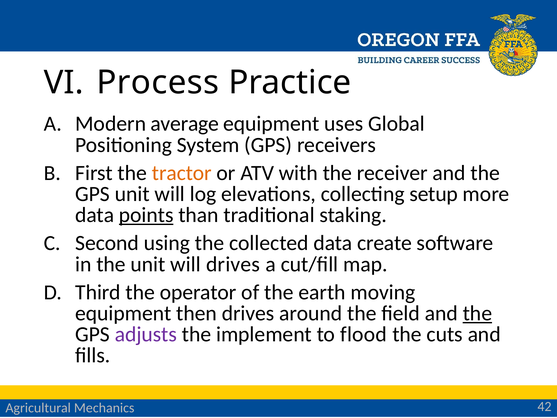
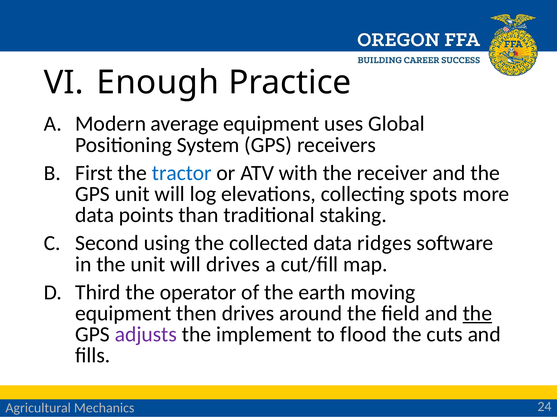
Process: Process -> Enough (158, 82)
tractor colour: orange -> blue (182, 173)
setup: setup -> spots (434, 194)
points underline: present -> none (146, 215)
create: create -> ridges (384, 243)
42: 42 -> 24 (544, 406)
